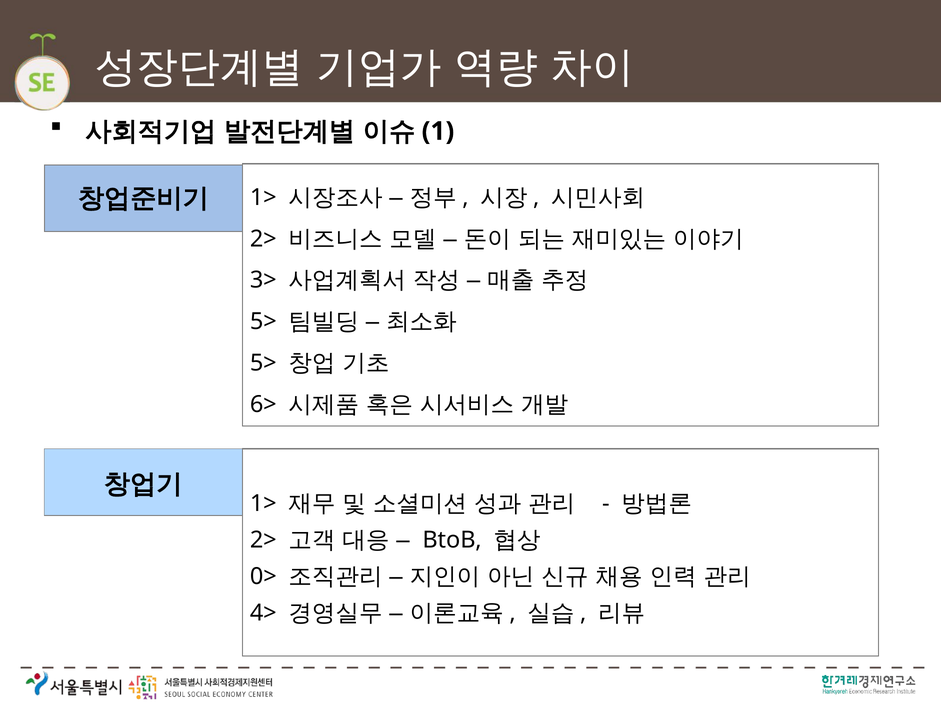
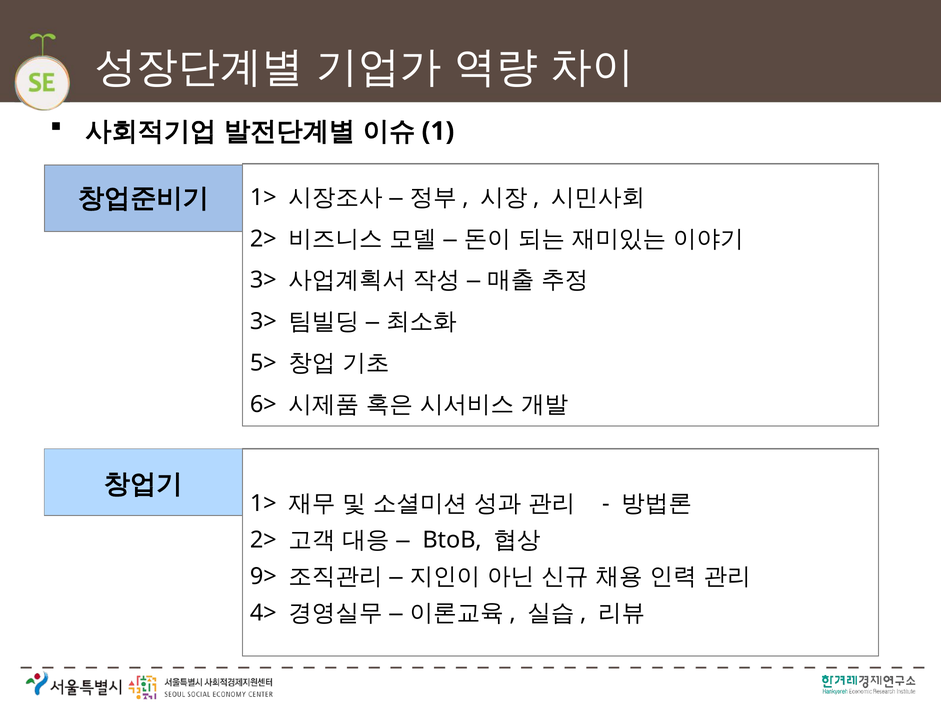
5>: 5> -> 3> (263, 322)
0>: 0> -> 9> (263, 577)
